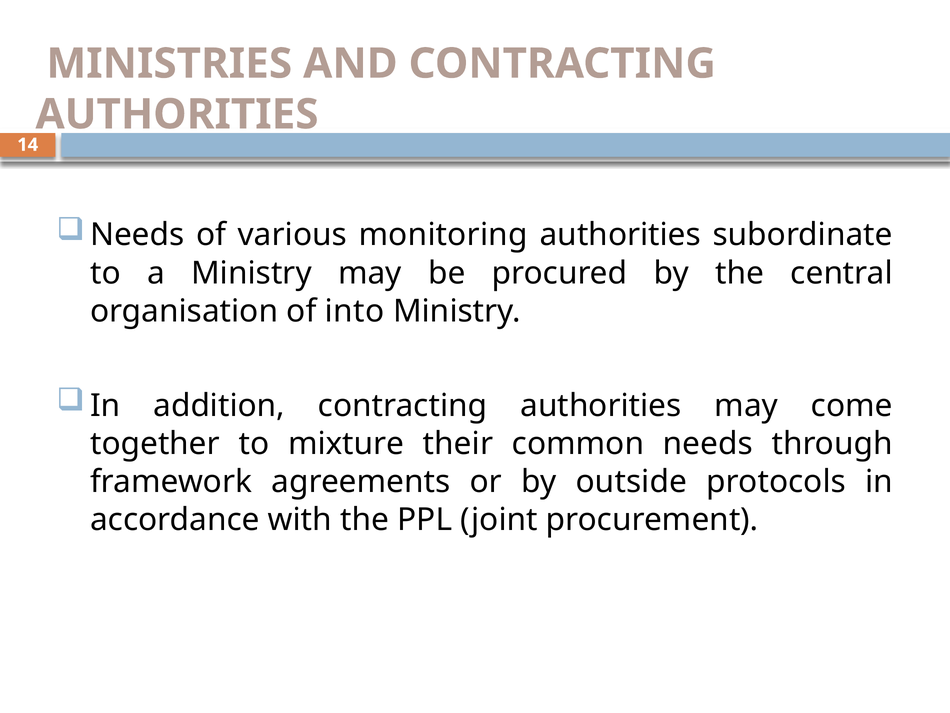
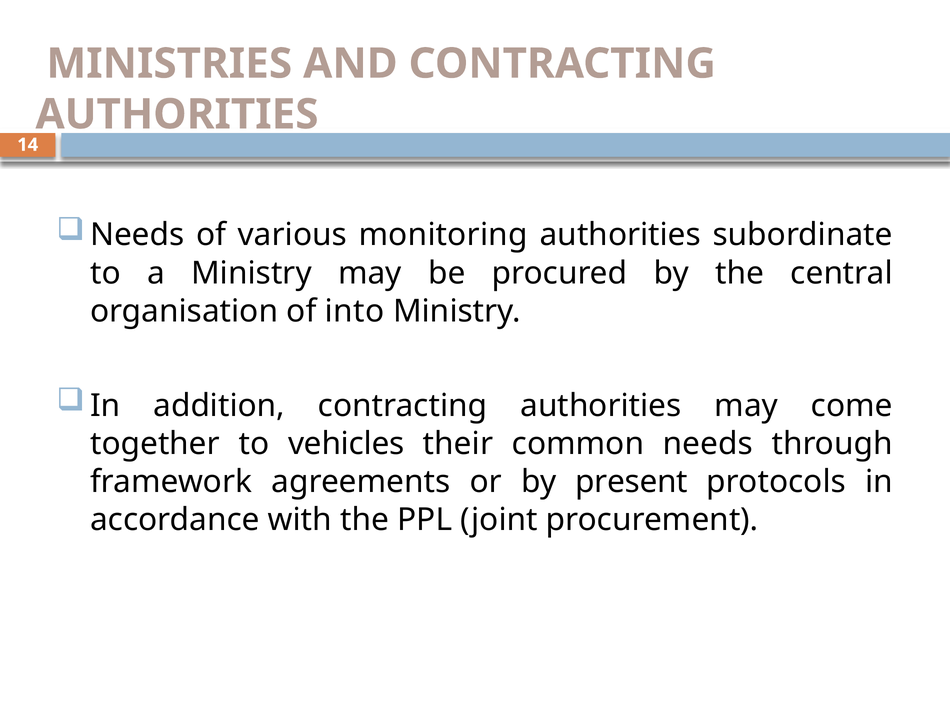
mixture: mixture -> vehicles (346, 443)
outside: outside -> present (632, 481)
